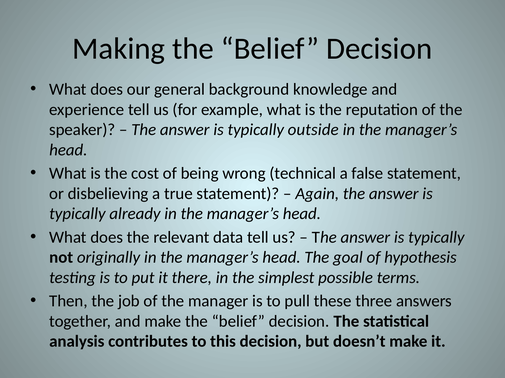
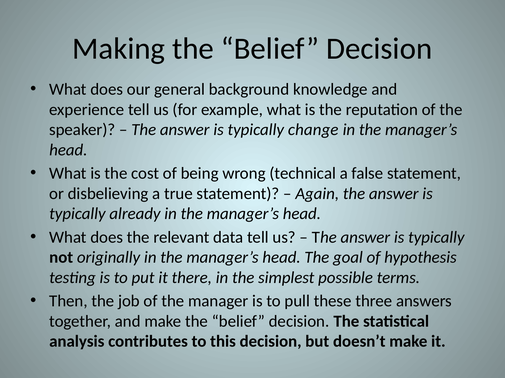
outside: outside -> change (313, 130)
